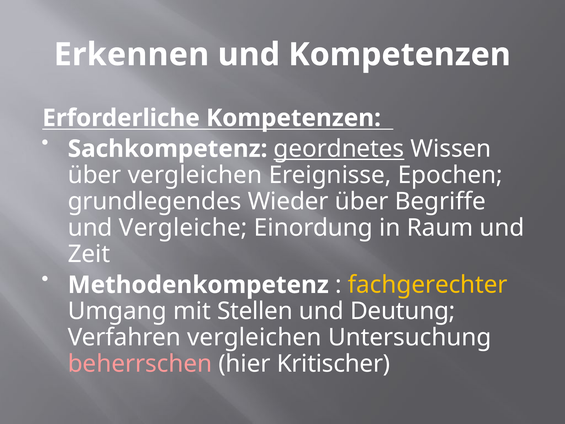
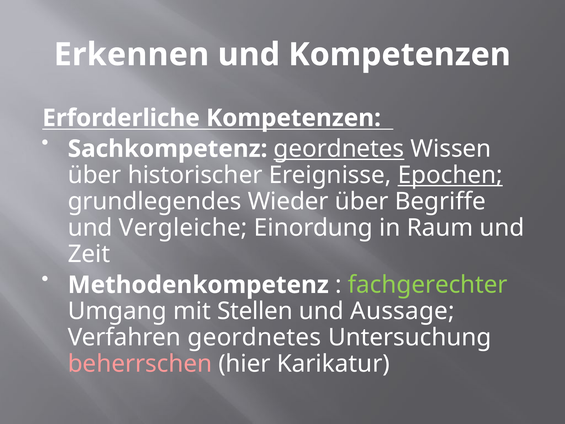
über vergleichen: vergleichen -> historischer (195, 175)
Epochen underline: none -> present (450, 175)
fachgerechter colour: yellow -> light green (428, 285)
Deutung: Deutung -> Aussage (403, 311)
Verfahren vergleichen: vergleichen -> geordnetes (254, 337)
Kritischer: Kritischer -> Karikatur (333, 364)
